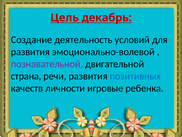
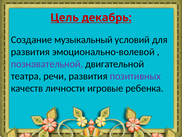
деятельность: деятельность -> музыкальный (83, 40)
страна: страна -> театра (26, 76)
позитивных colour: blue -> purple (135, 76)
